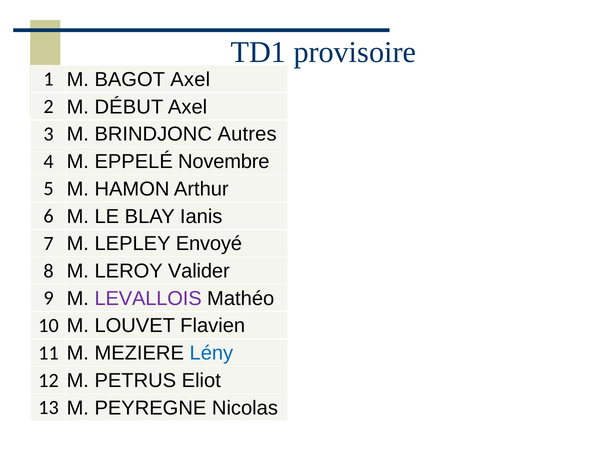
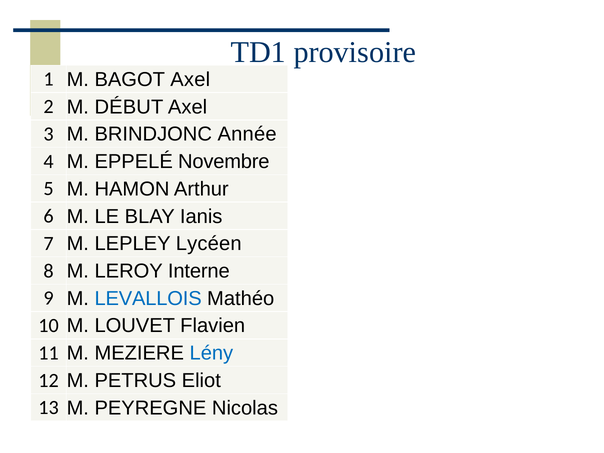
Autres: Autres -> Année (247, 134)
Envoyé: Envoyé -> Lycéen (209, 244)
Valider: Valider -> Interne (199, 271)
LEVALLOIS colour: purple -> blue (148, 298)
